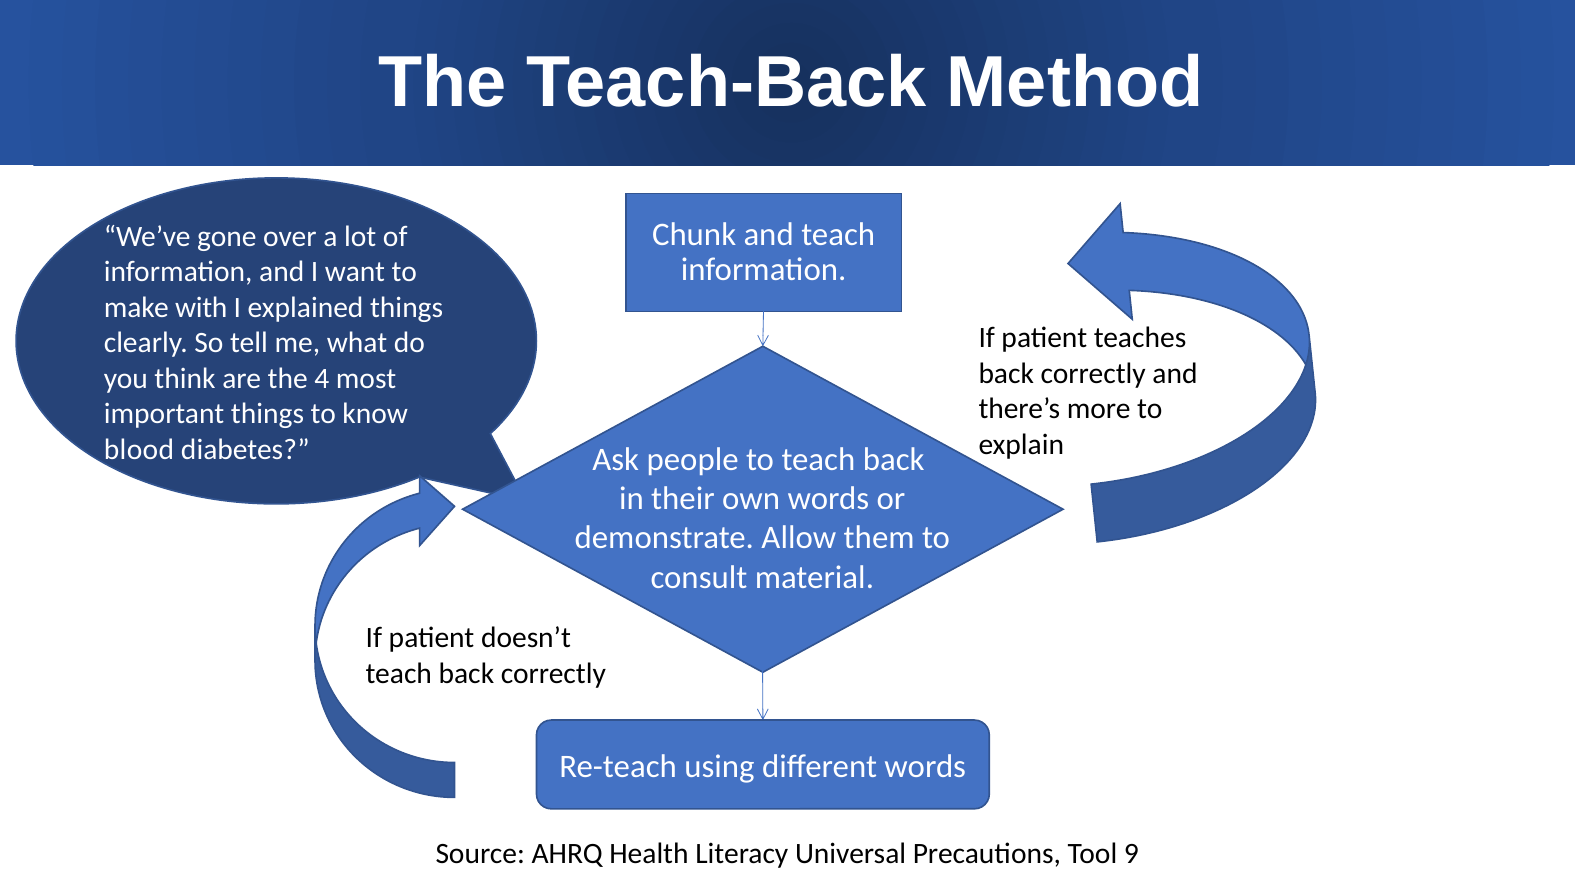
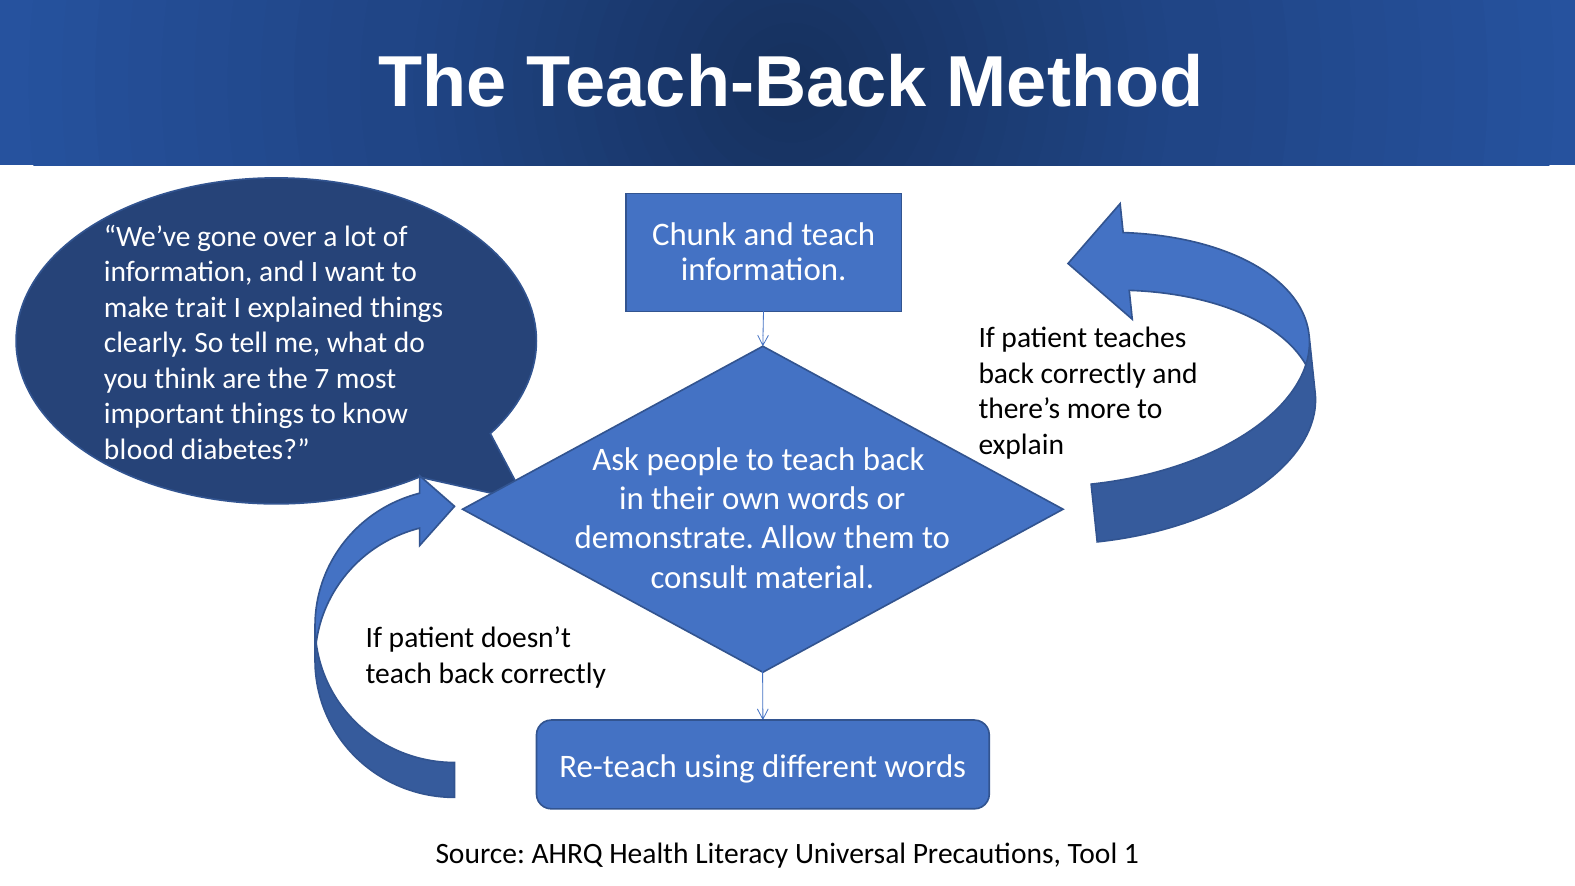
with: with -> trait (201, 308)
4: 4 -> 7 (322, 378)
9: 9 -> 1 (1131, 854)
